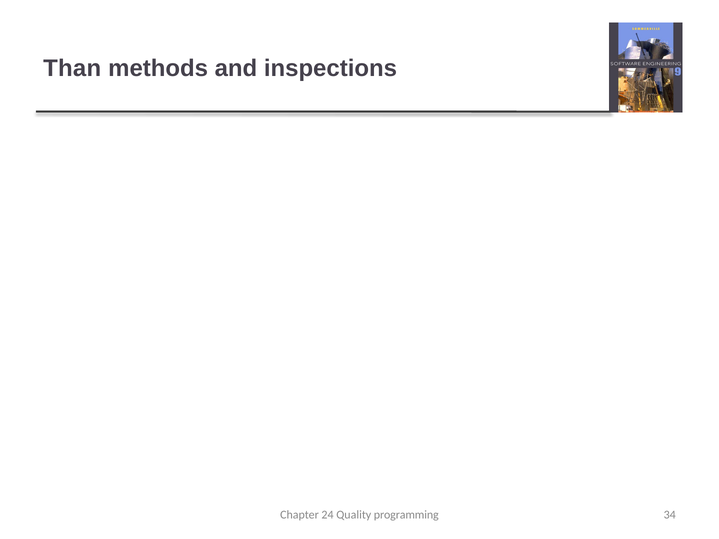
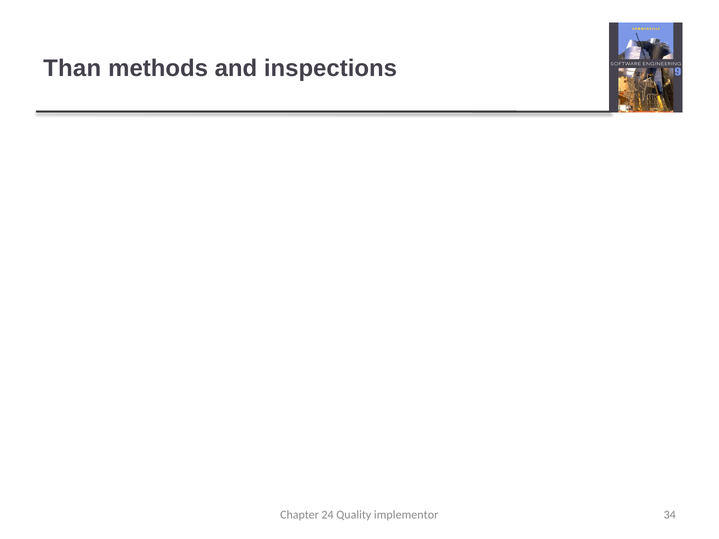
Quality programming: programming -> implementor (406, 515)
